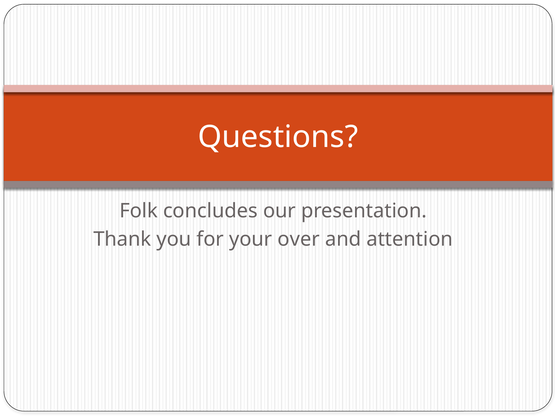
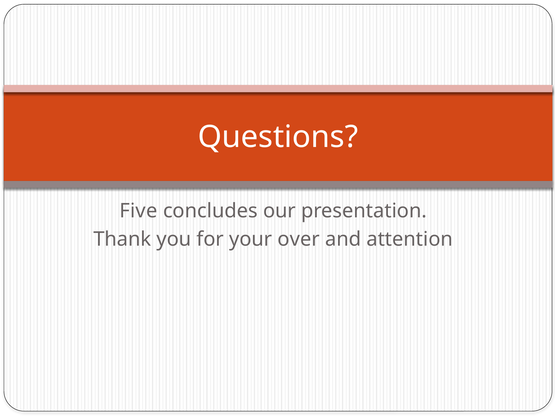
Folk: Folk -> Five (138, 211)
